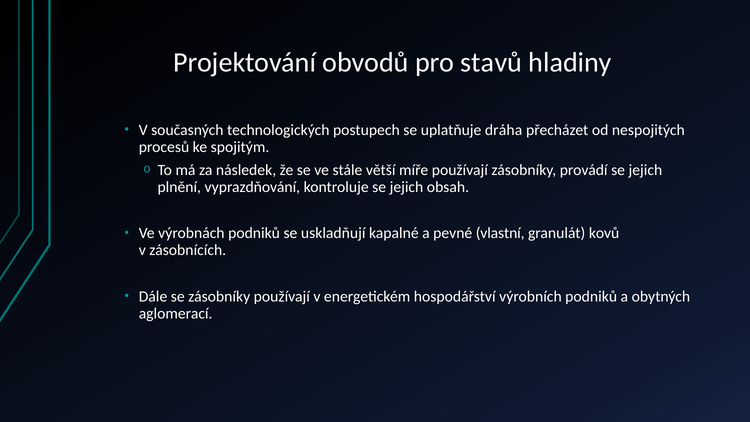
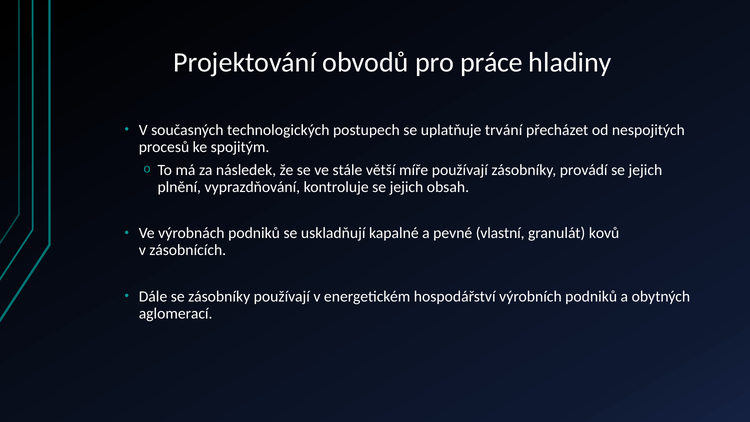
stavů: stavů -> práce (491, 62)
dráha: dráha -> trvání (504, 130)
